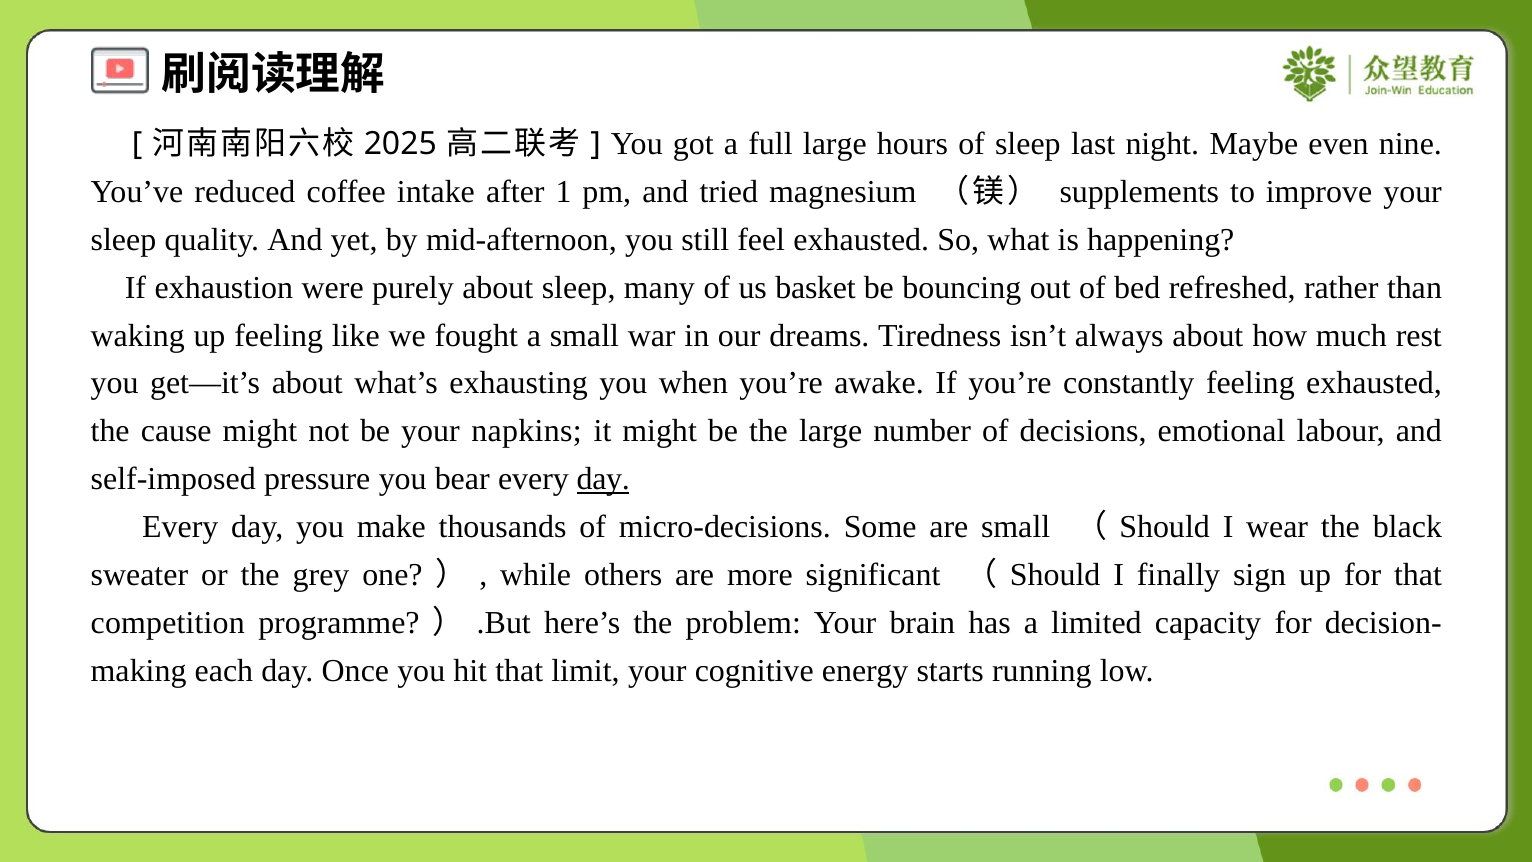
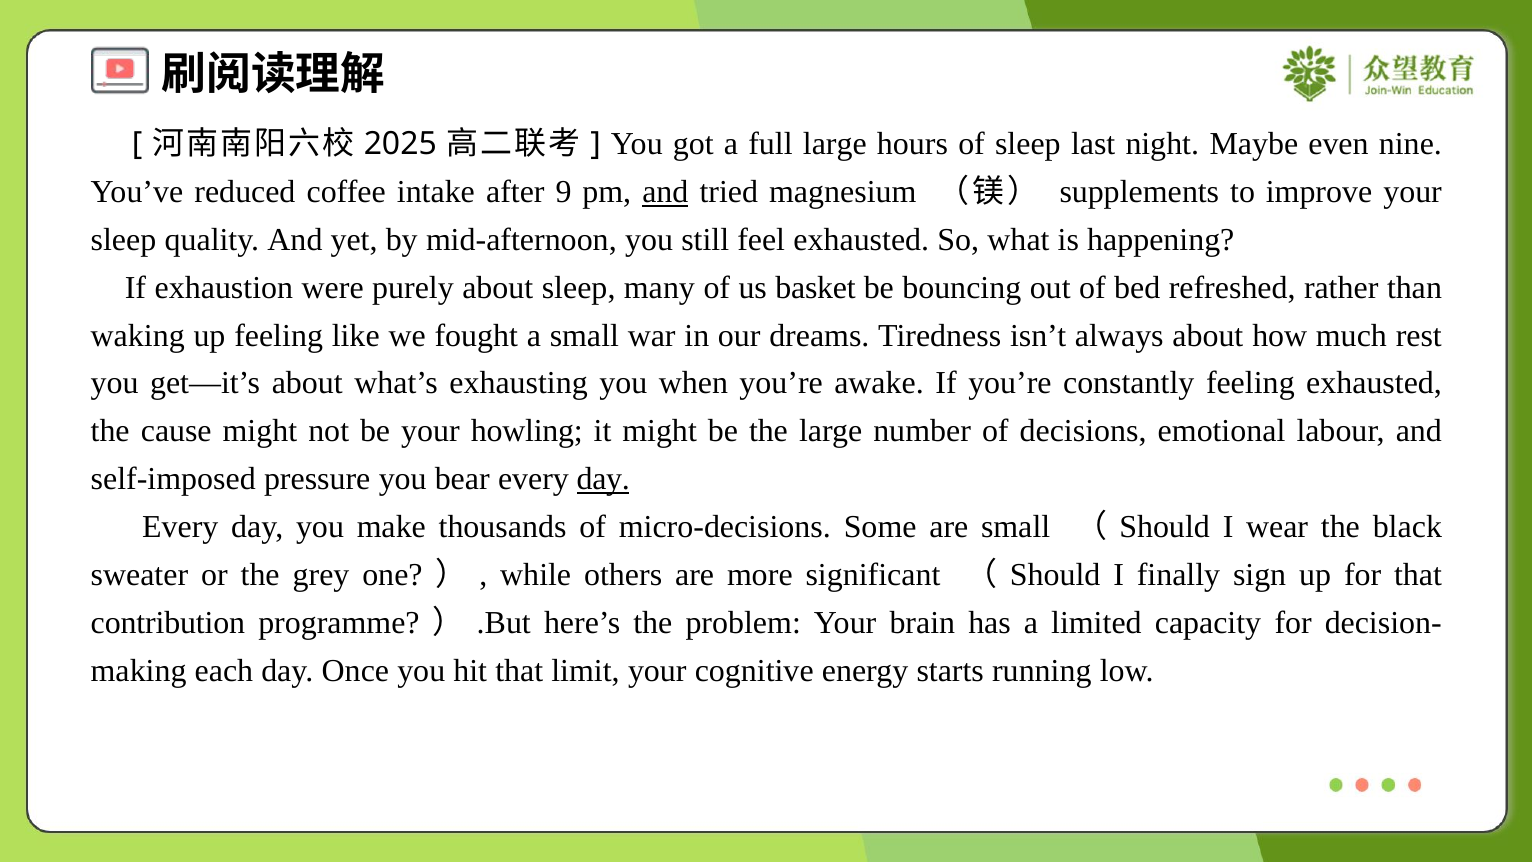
1: 1 -> 9 (564, 192)
and underline: none -> present (665, 192)
napkins: napkins -> howling (527, 431)
competition: competition -> contribution (168, 623)
